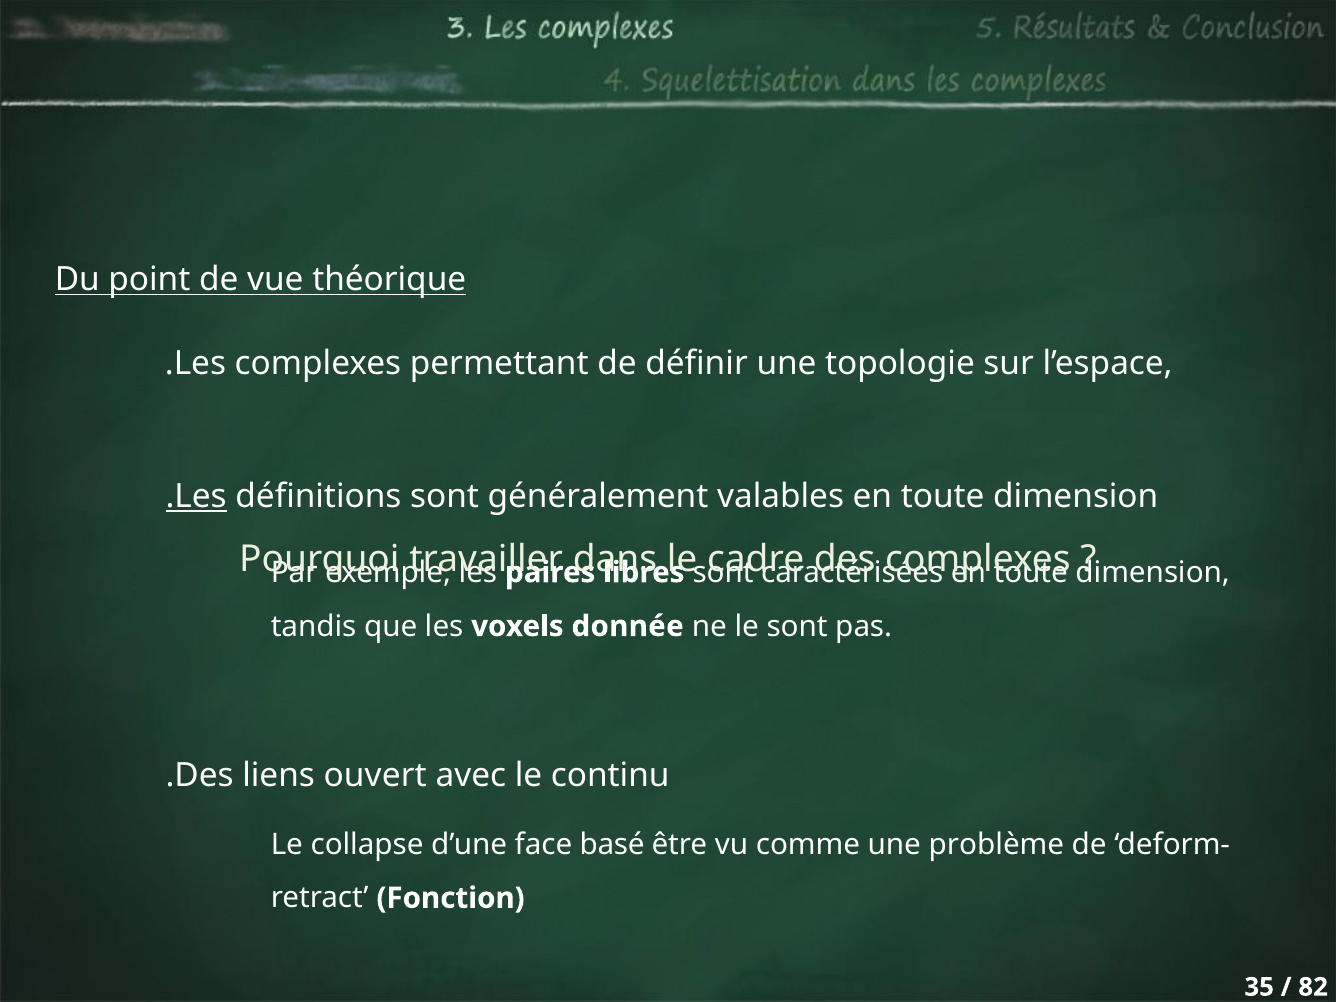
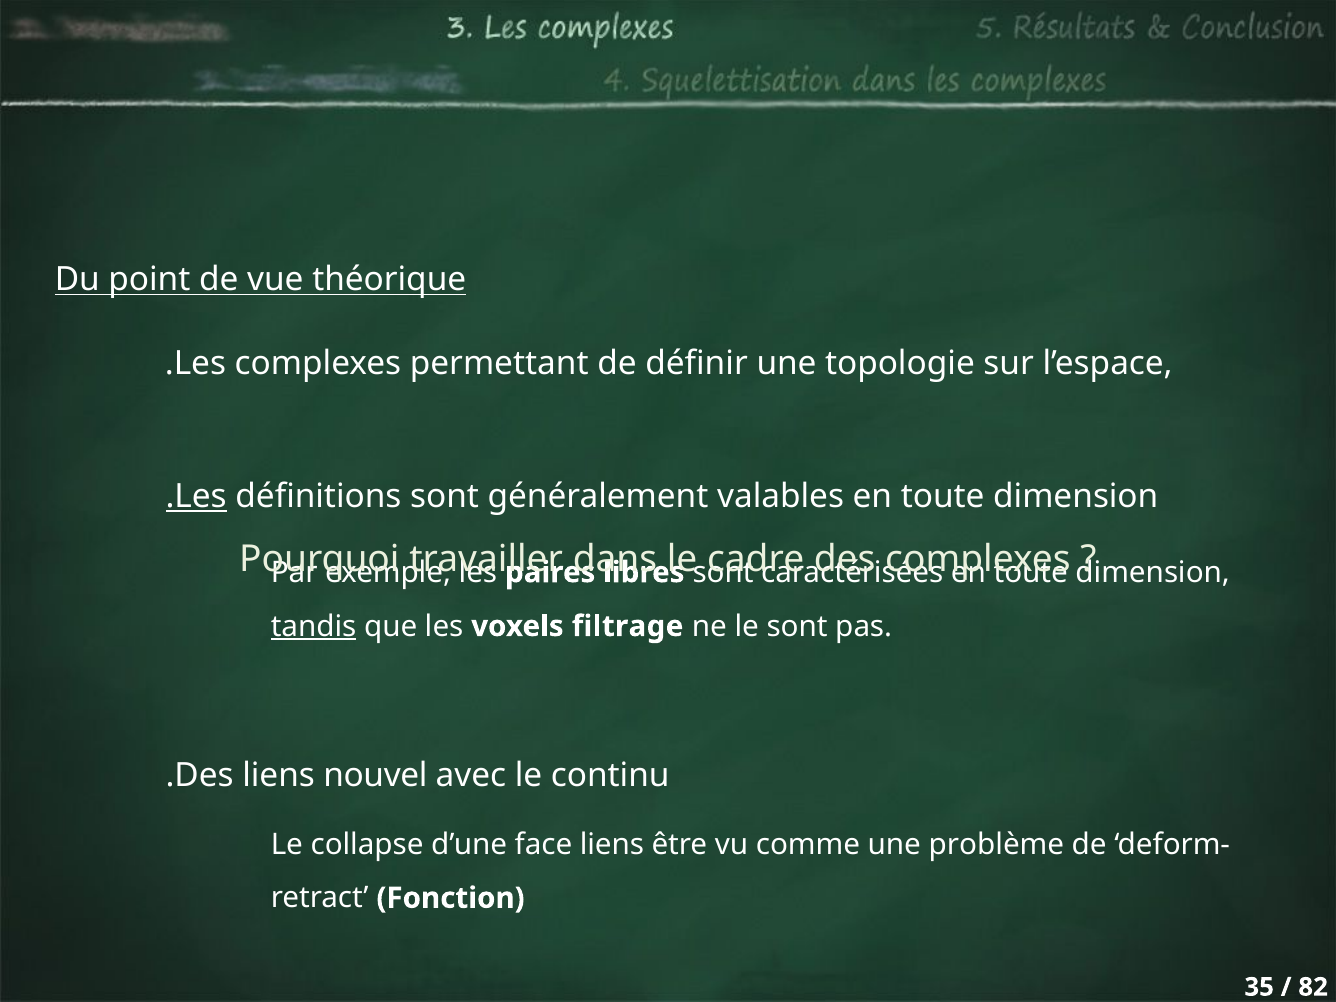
tandis underline: none -> present (314, 626)
donnée: donnée -> filtrage (628, 626)
ouvert: ouvert -> nouvel (375, 775)
face basé: basé -> liens (612, 844)
